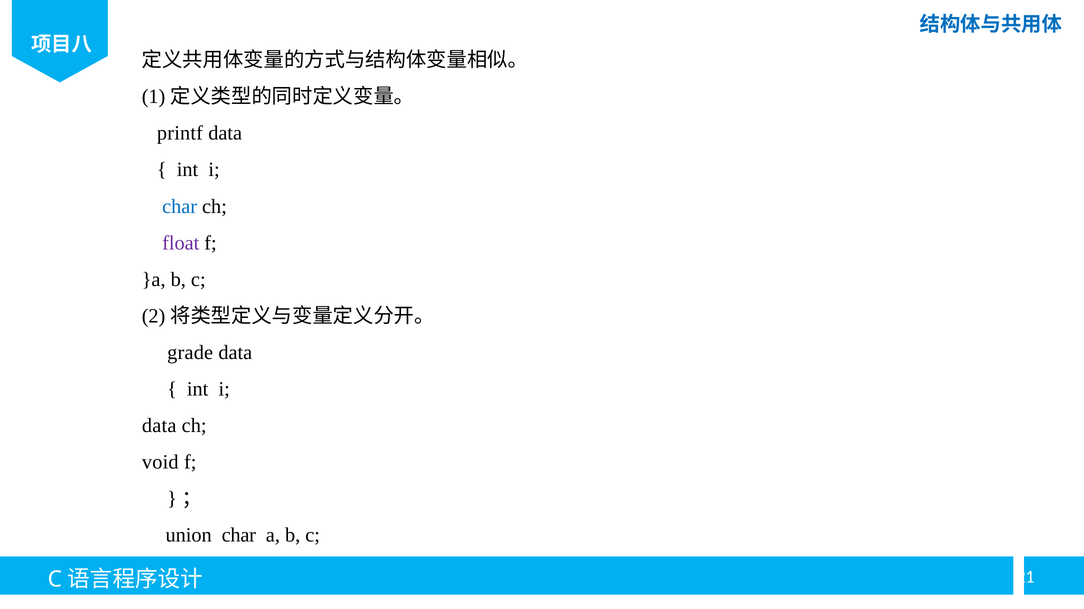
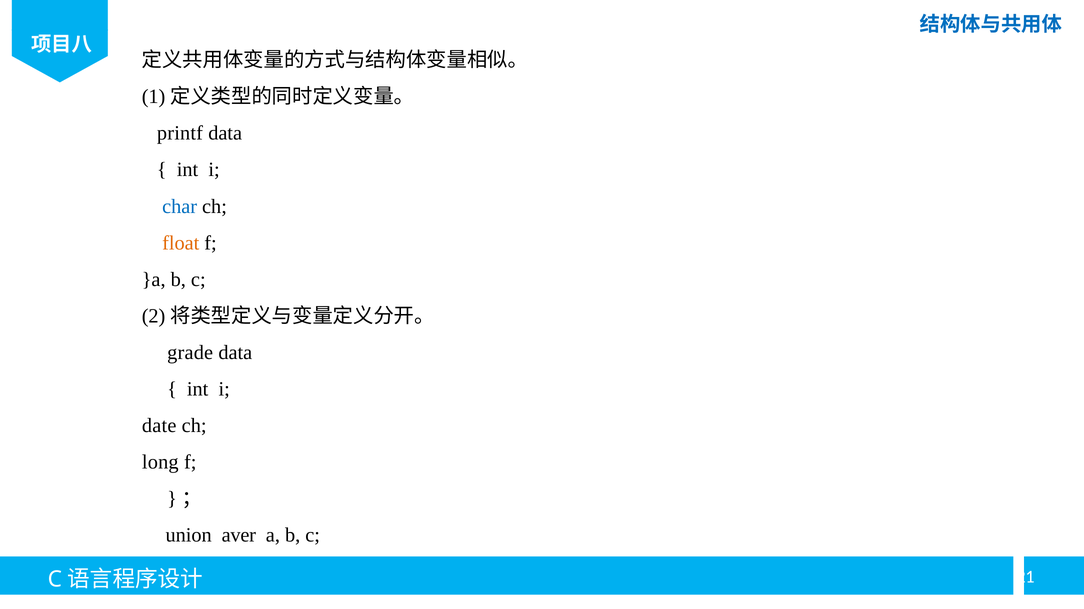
float colour: purple -> orange (181, 243)
data: data -> date (159, 426)
void: void -> long (160, 463)
union char: char -> aver (239, 536)
